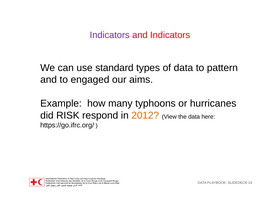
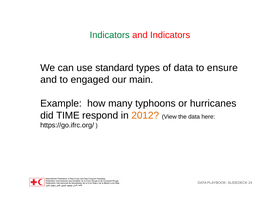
Indicators colour: purple -> green (110, 35)
pattern: pattern -> ensure (222, 68)
aims: aims -> main (141, 80)
RISK: RISK -> TIME (68, 116)
